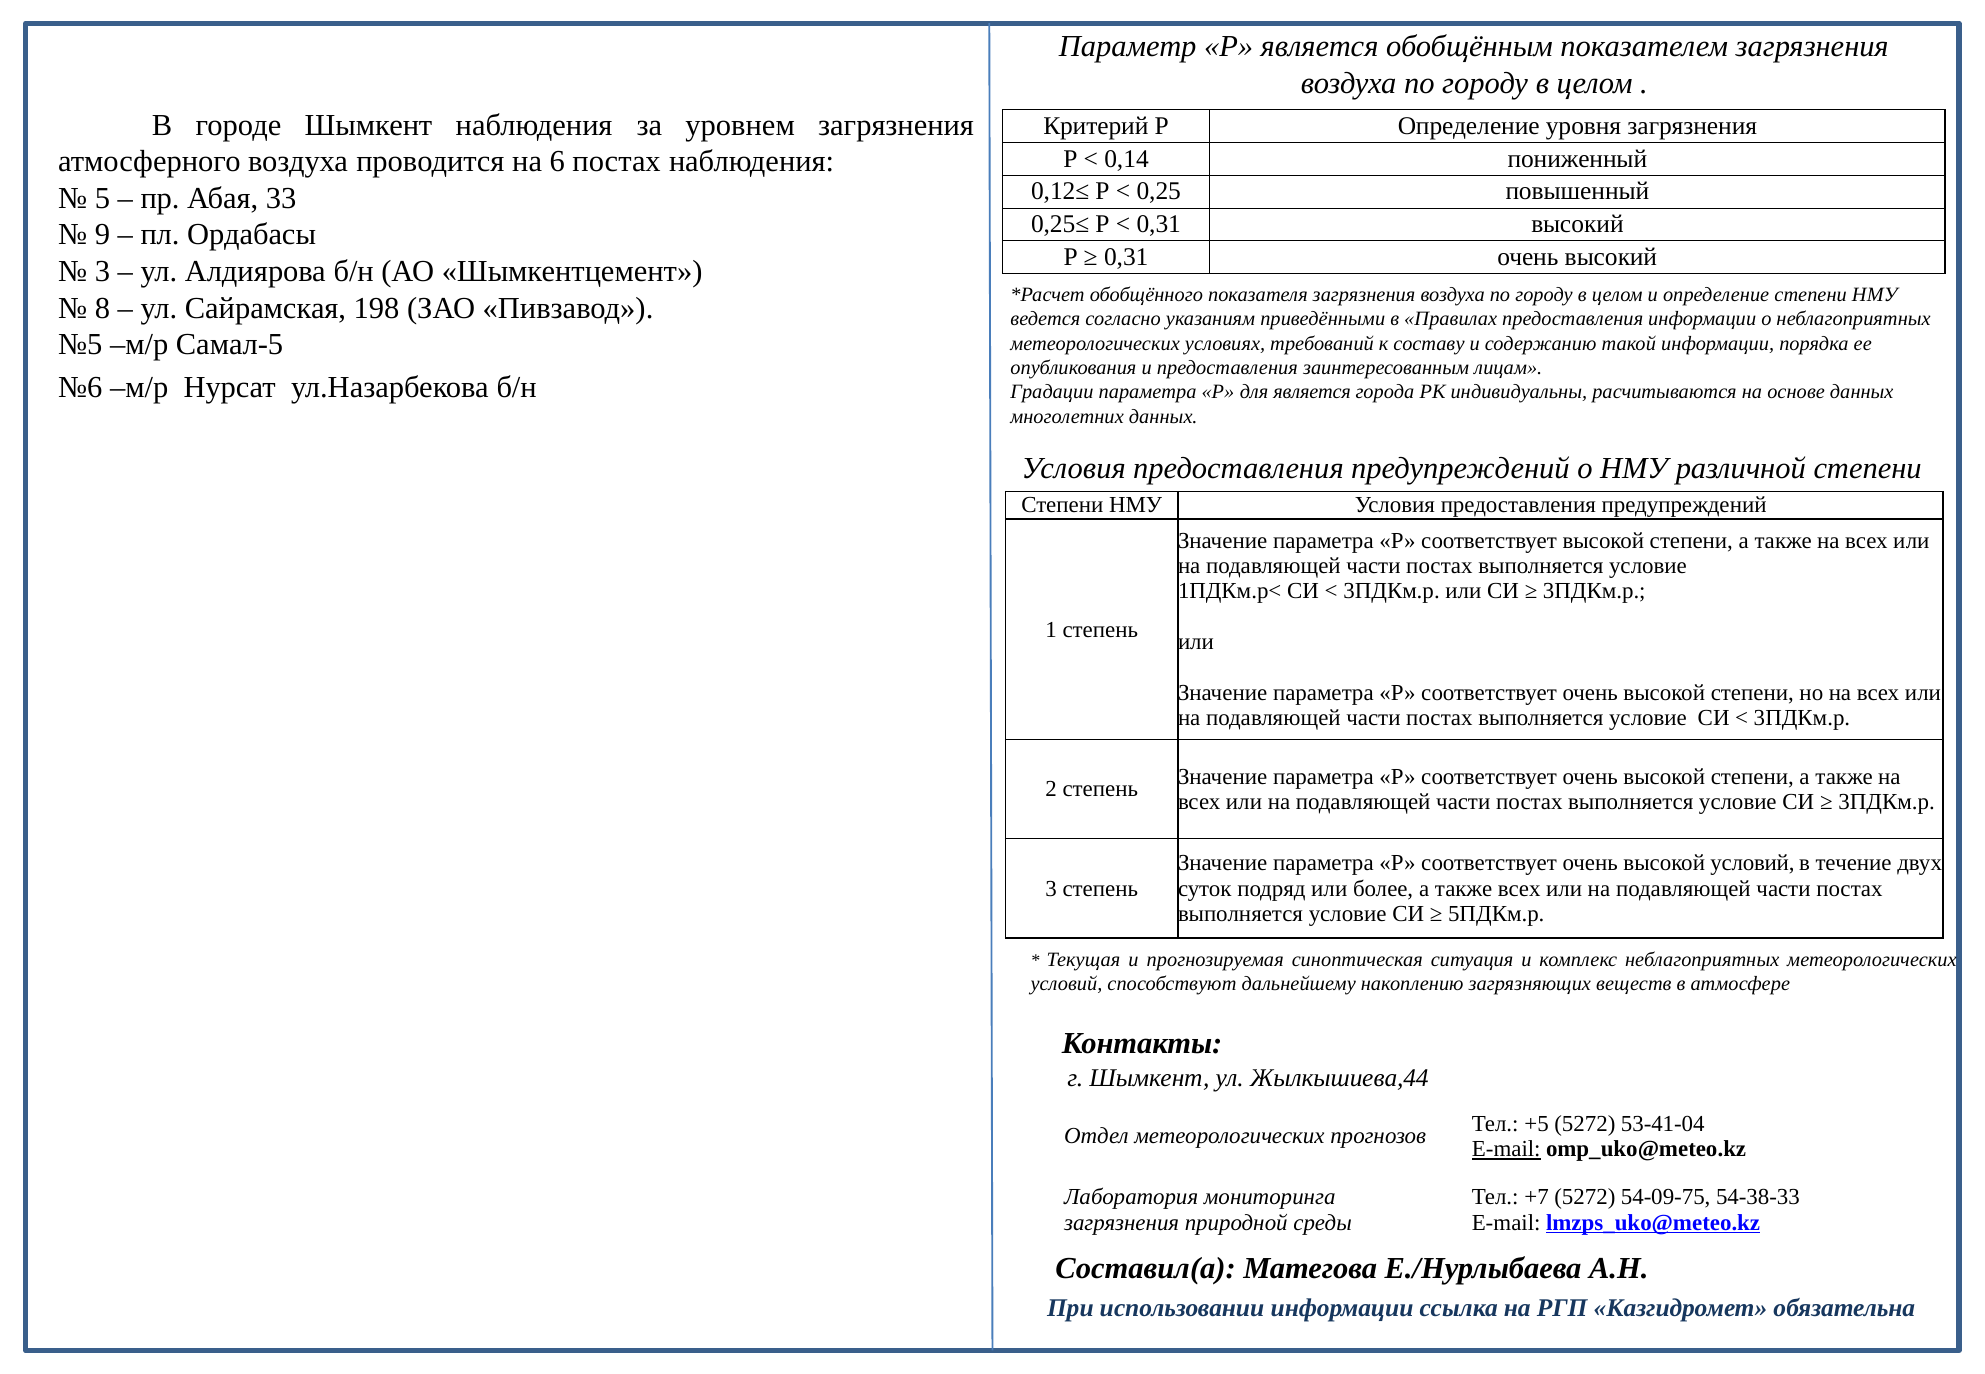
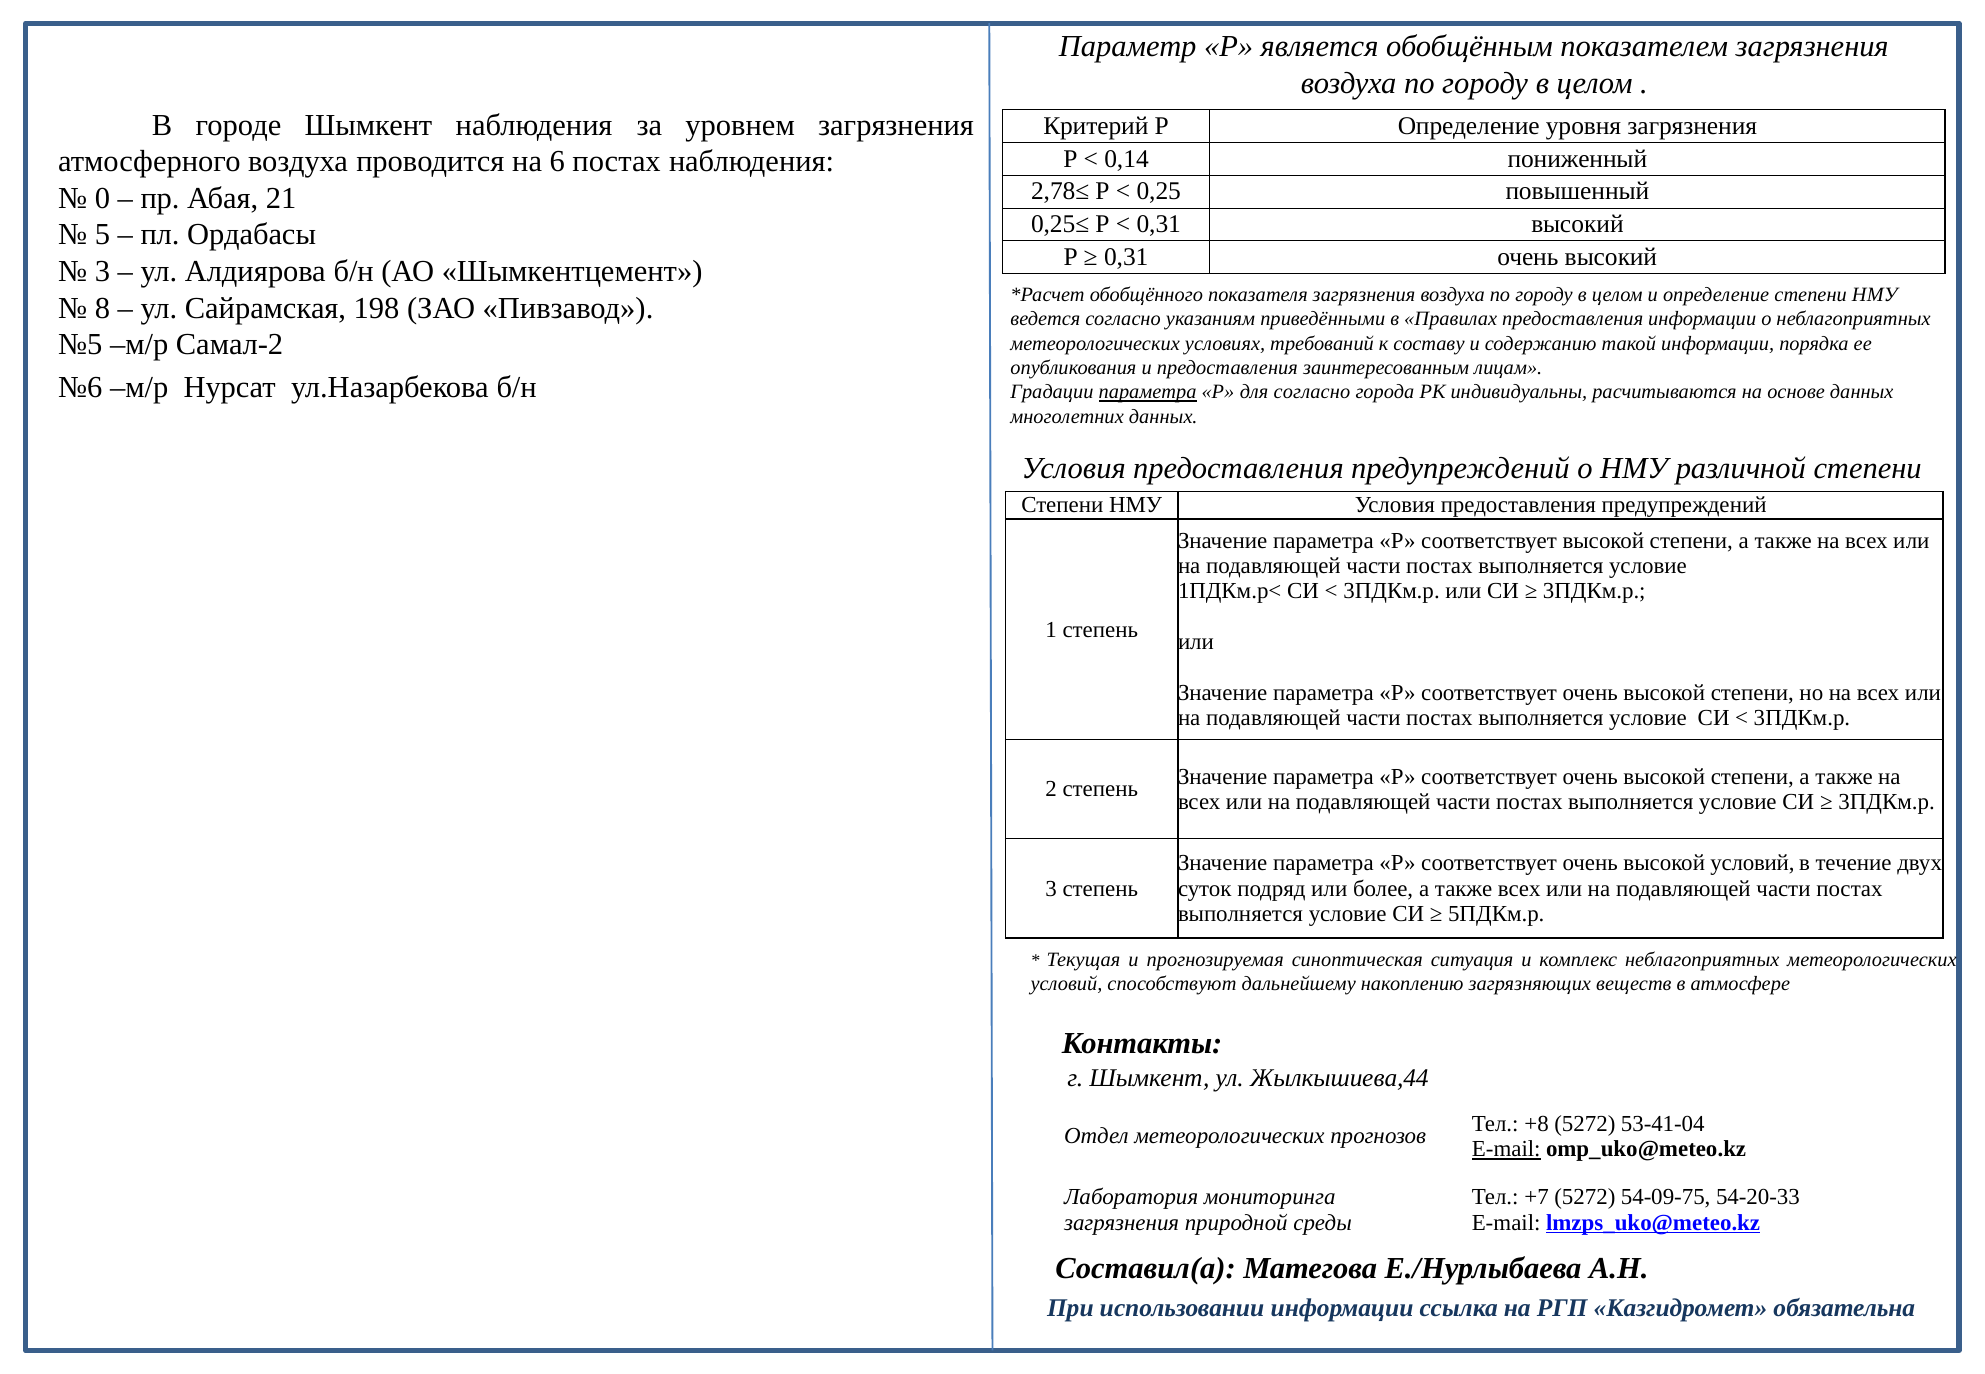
0,12≤: 0,12≤ -> 2,78≤ (1060, 191)
5: 5 -> 0 (102, 198)
33: 33 -> 21 (281, 198)
9: 9 -> 5 (102, 235)
Самал-5: Самал-5 -> Самал-2 (230, 345)
параметра underline: none -> present (1148, 392)
для является: является -> согласно (1312, 392)
+5: +5 -> +8 (1537, 1124)
54-38-33: 54-38-33 -> 54-20-33 (1758, 1197)
